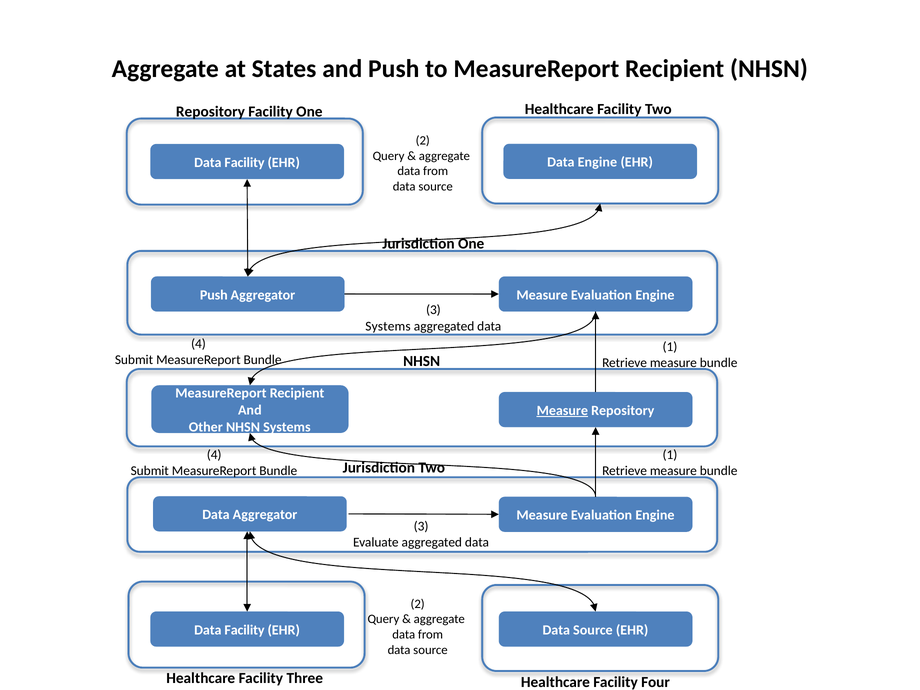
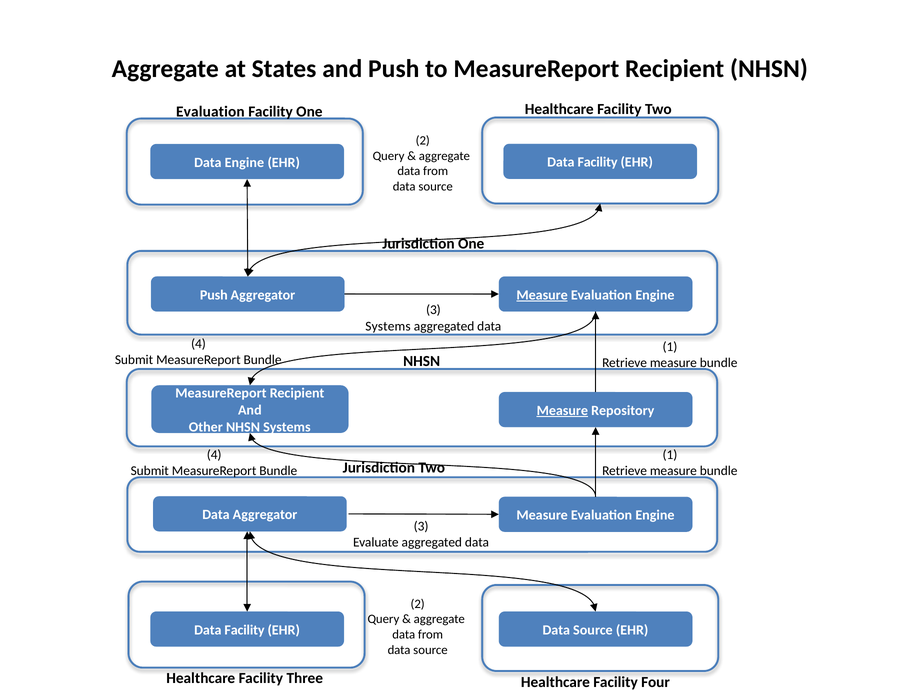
Repository: Repository -> Evaluation (210, 112)
Engine: Engine -> Facility (598, 162)
Facility: Facility -> Engine (244, 162)
Measure underline: none -> present (542, 295)
